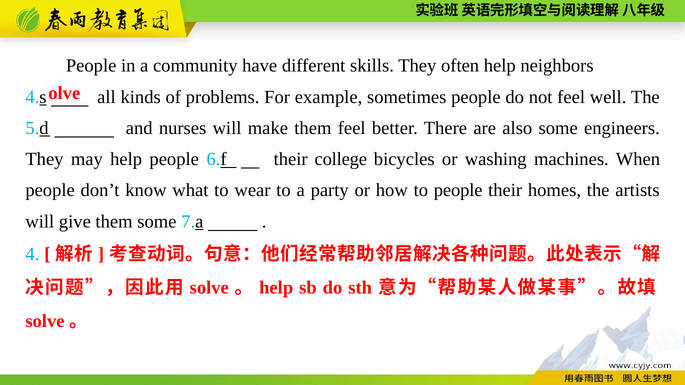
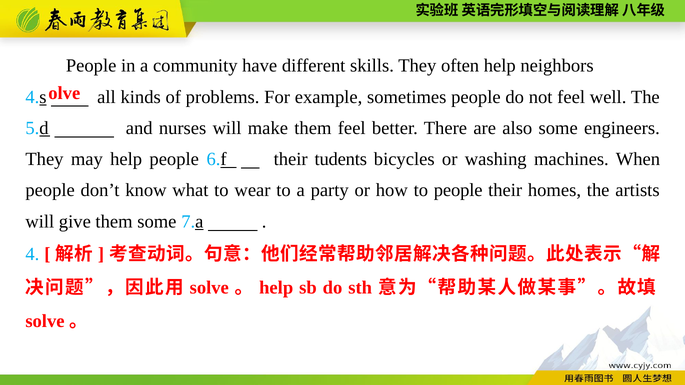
college: college -> tudents (341, 159)
